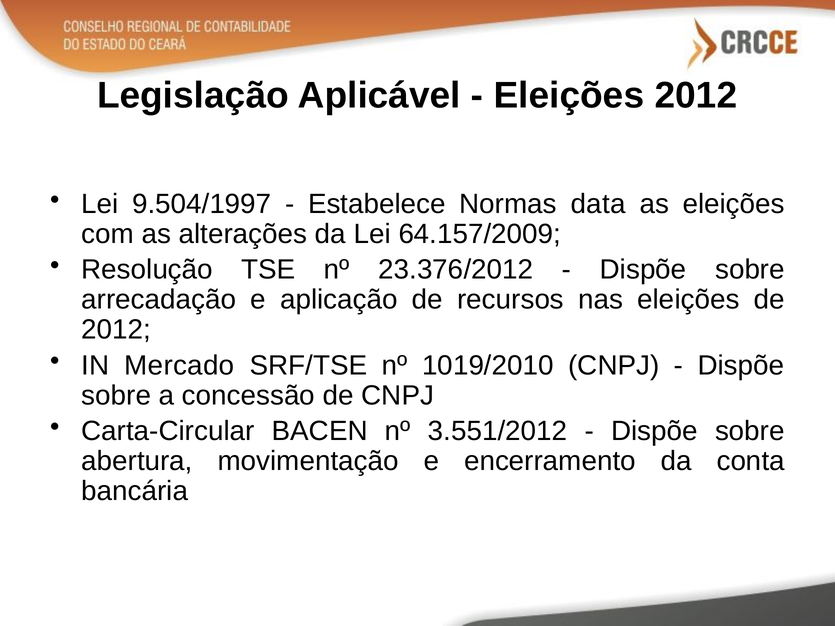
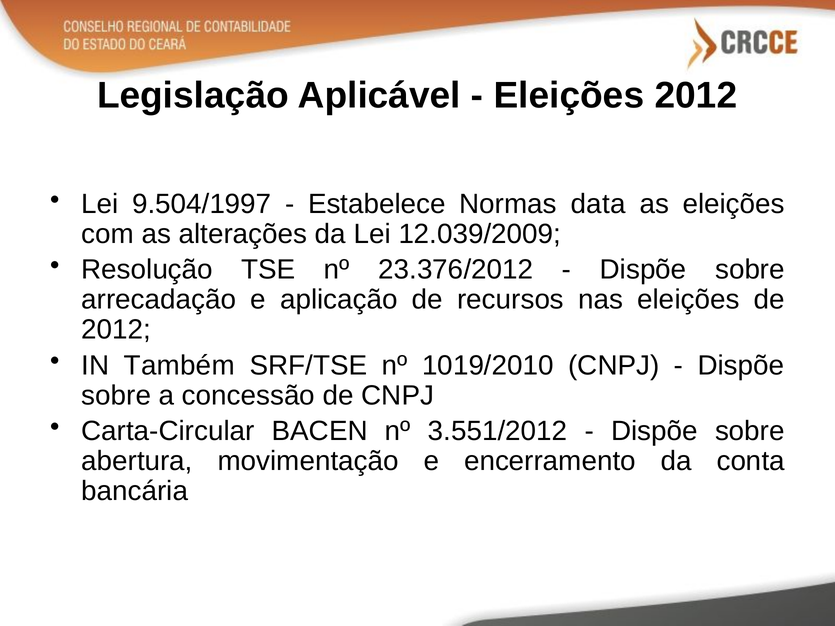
64.157/2009: 64.157/2009 -> 12.039/2009 (480, 234)
Mercado: Mercado -> Também (179, 365)
